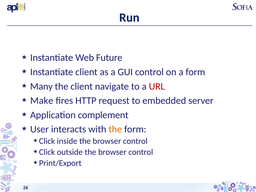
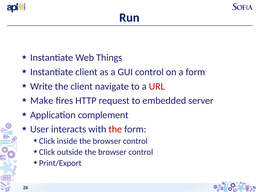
Future: Future -> Things (109, 58)
Many: Many -> Write (41, 86)
the colour: orange -> red (115, 129)
